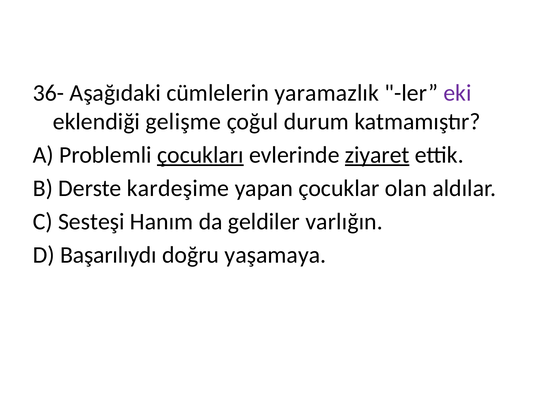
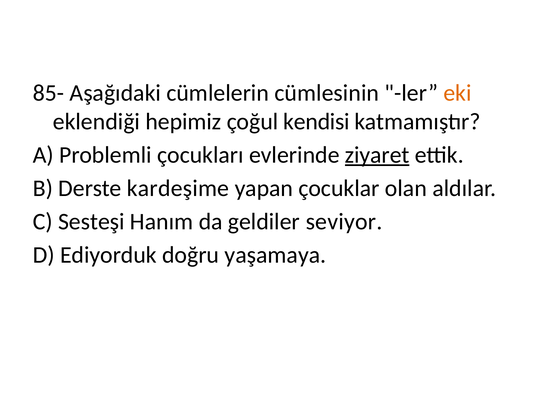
36-: 36- -> 85- (48, 93)
yaramazlık: yaramazlık -> cümlesinin (327, 93)
eki colour: purple -> orange (457, 93)
gelişme: gelişme -> hepimiz (183, 122)
durum: durum -> kendisi (317, 122)
çocukları underline: present -> none (200, 155)
varlığın: varlığın -> seviyor (344, 222)
Başarılıydı: Başarılıydı -> Ediyorduk (108, 255)
